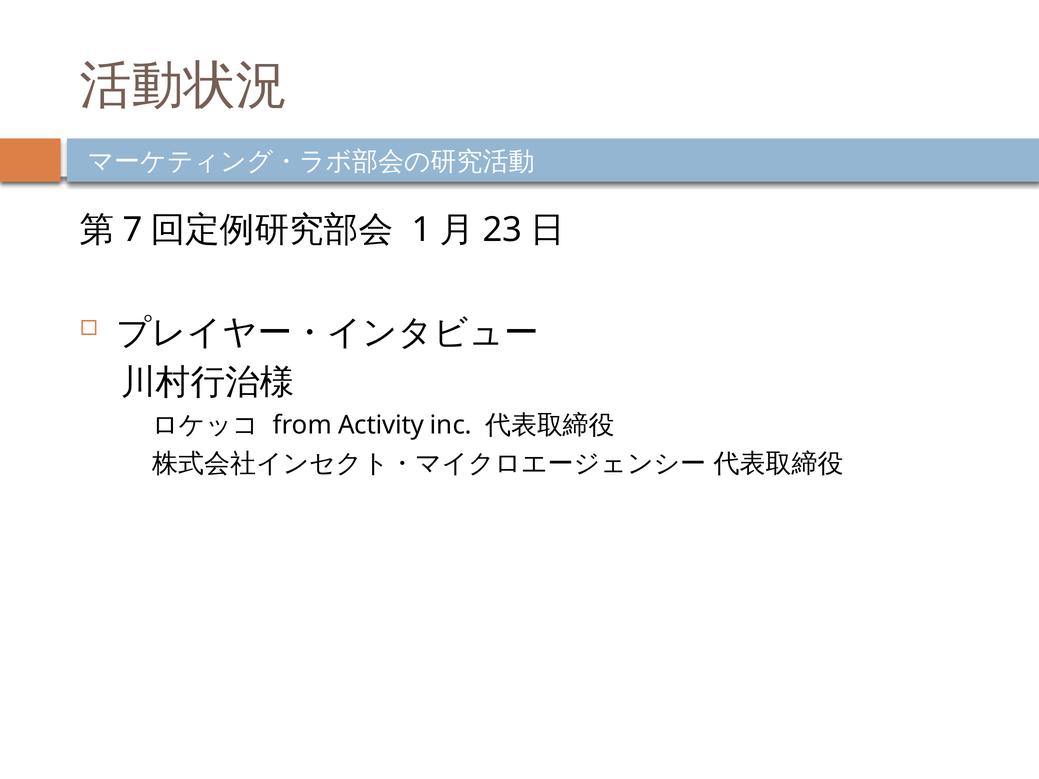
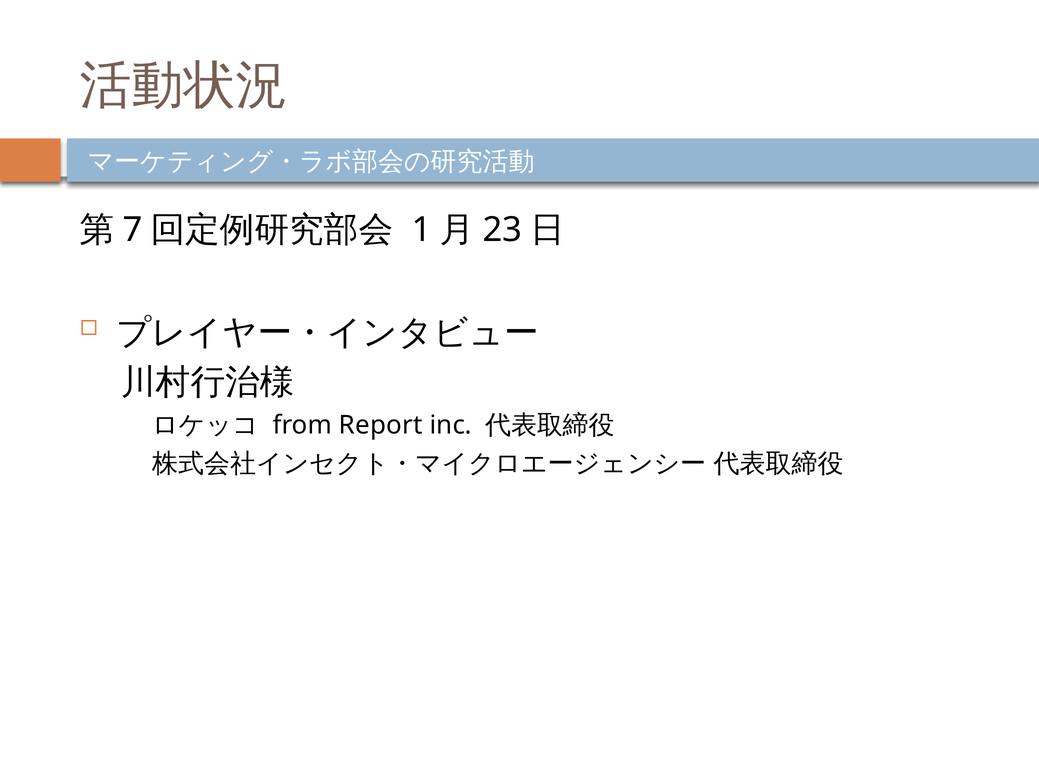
Activity: Activity -> Report (381, 426)
